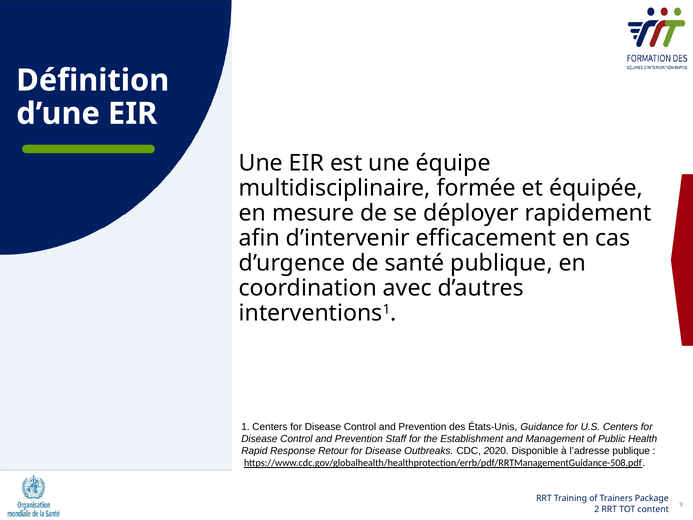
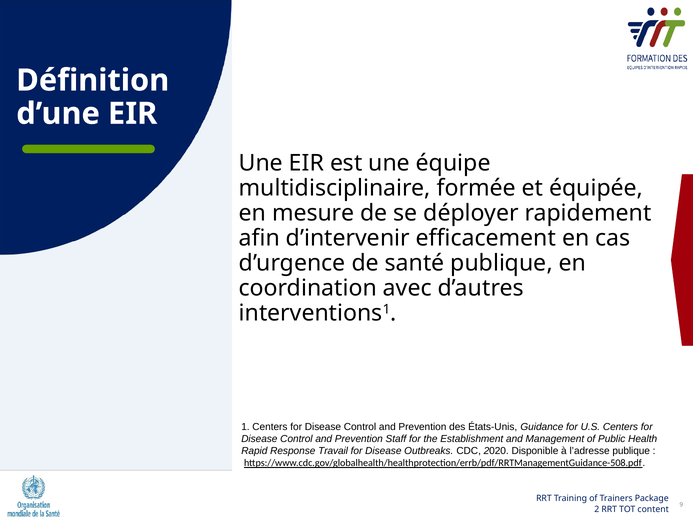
Retour: Retour -> Travail (333, 451)
